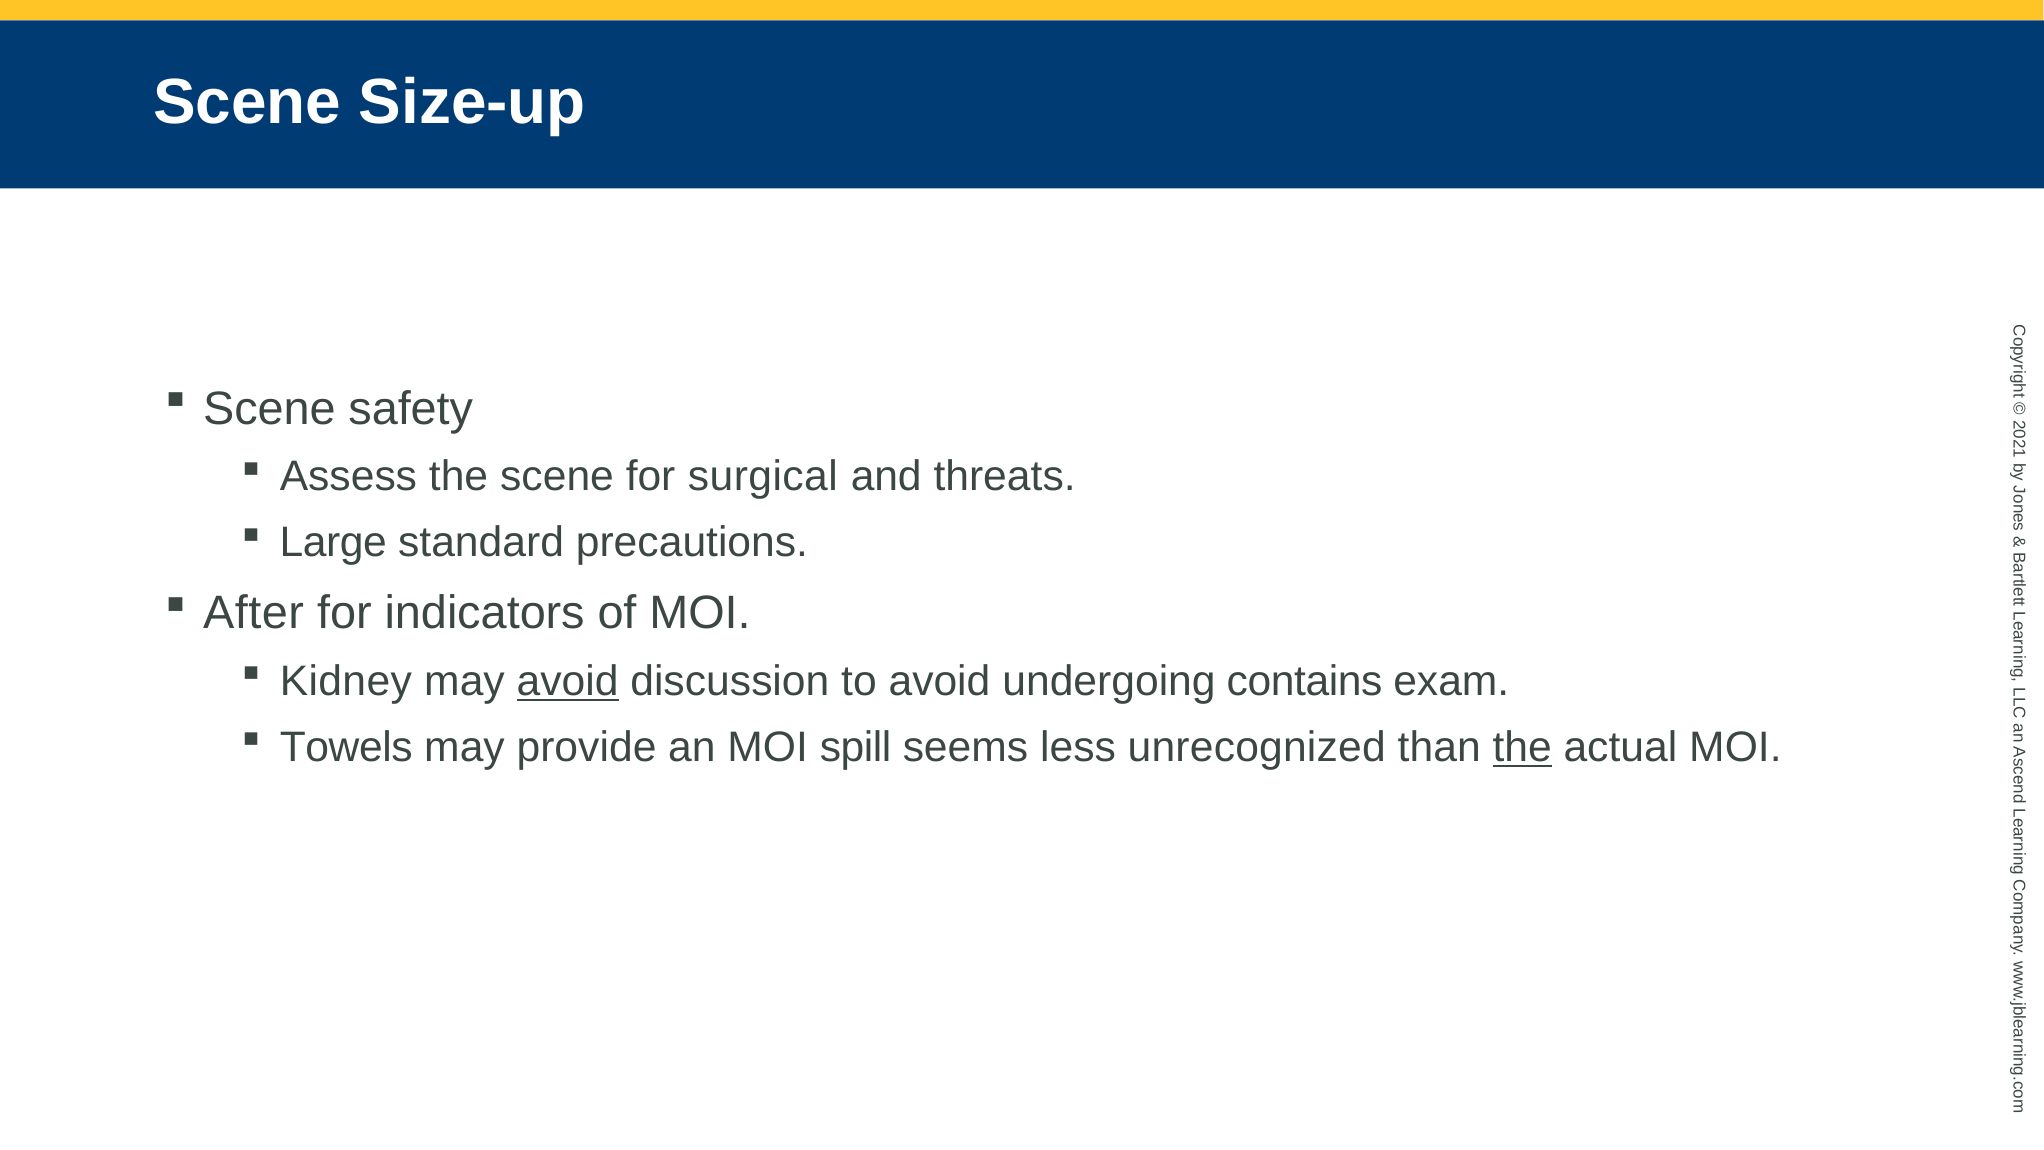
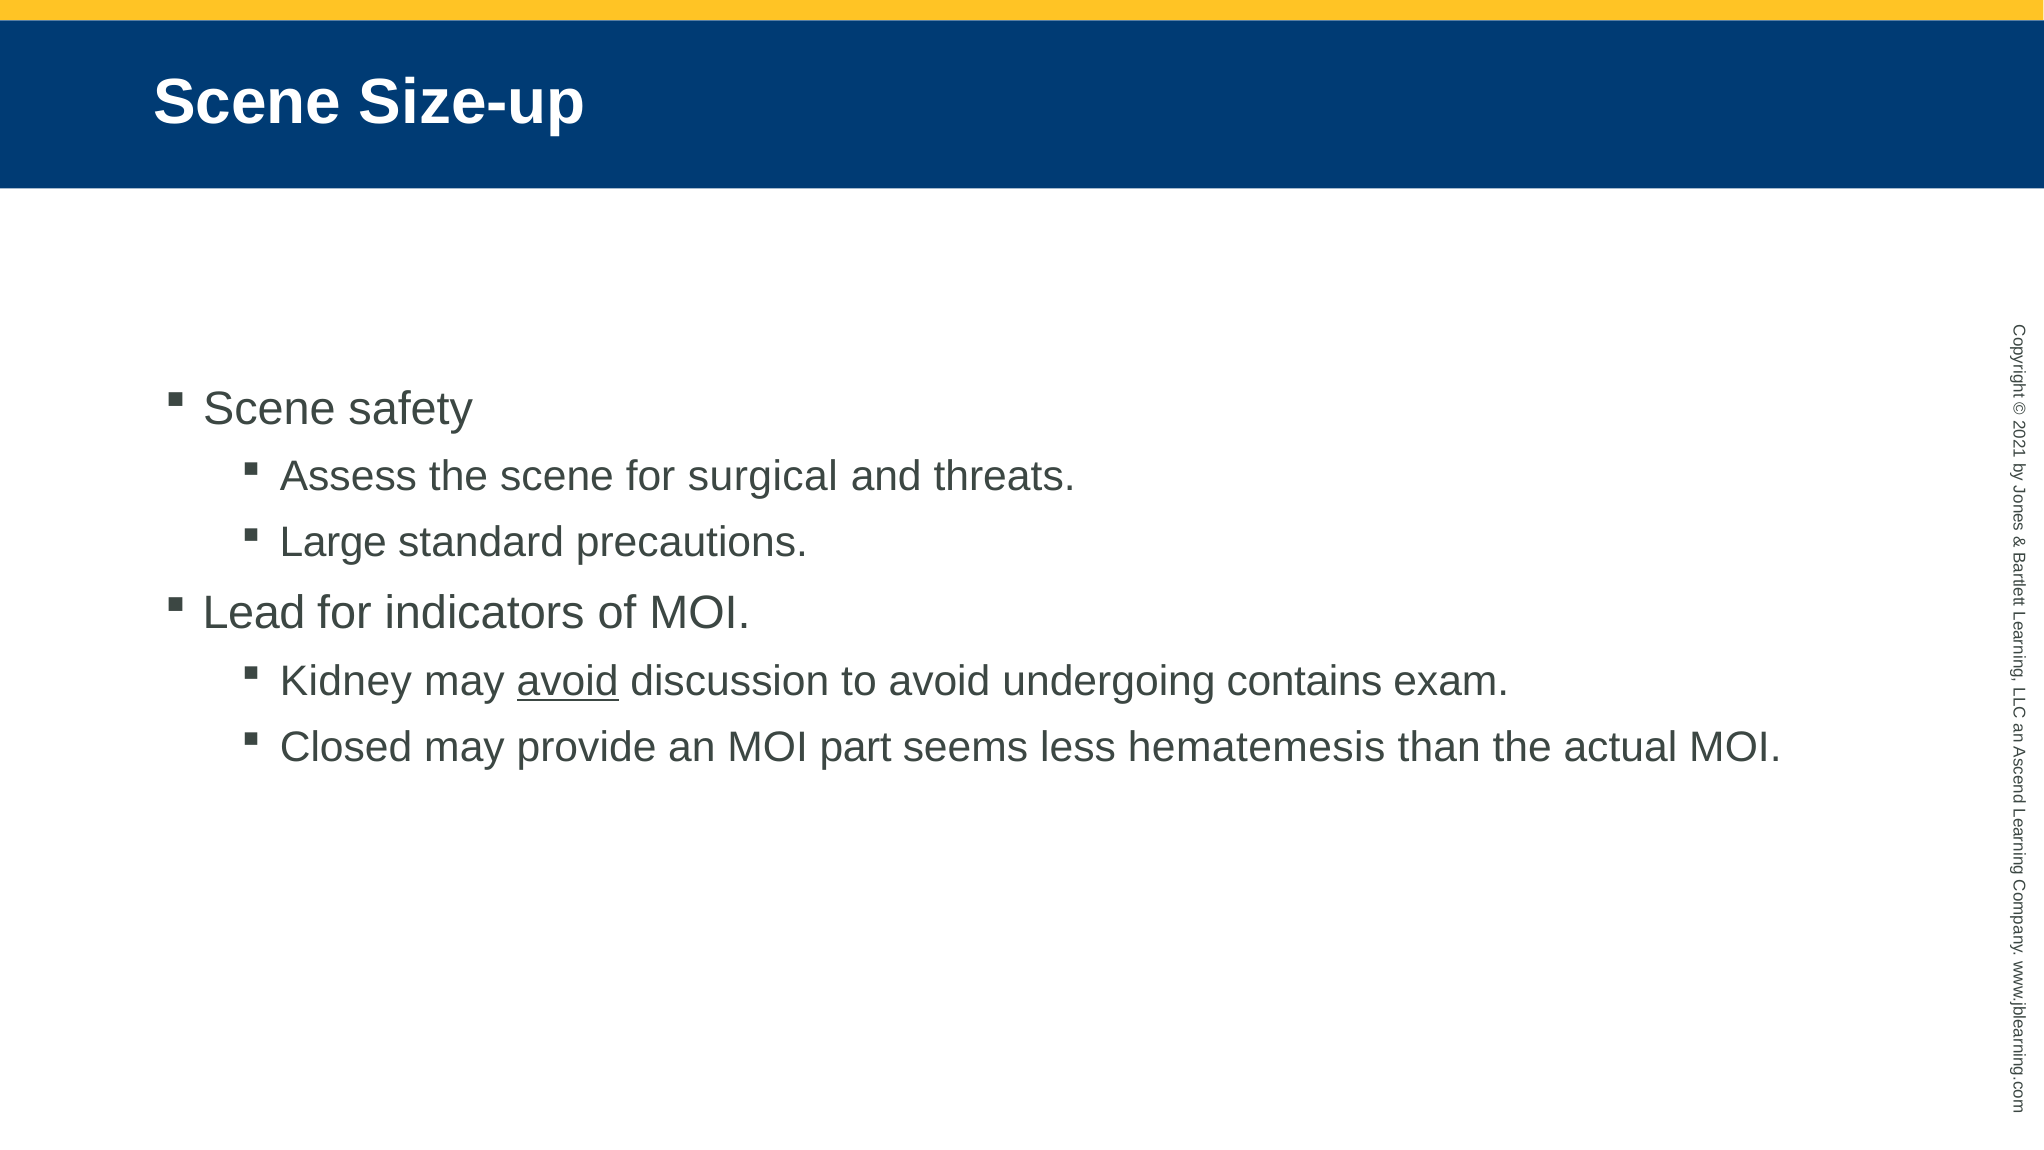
After: After -> Lead (254, 613)
Towels: Towels -> Closed (346, 747)
spill: spill -> part (856, 747)
unrecognized: unrecognized -> hematemesis (1257, 747)
the underline: present -> none (1522, 747)
